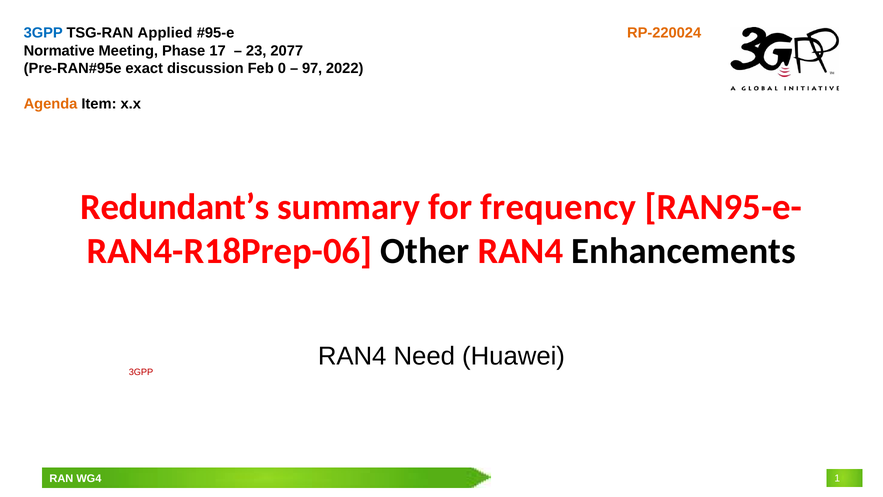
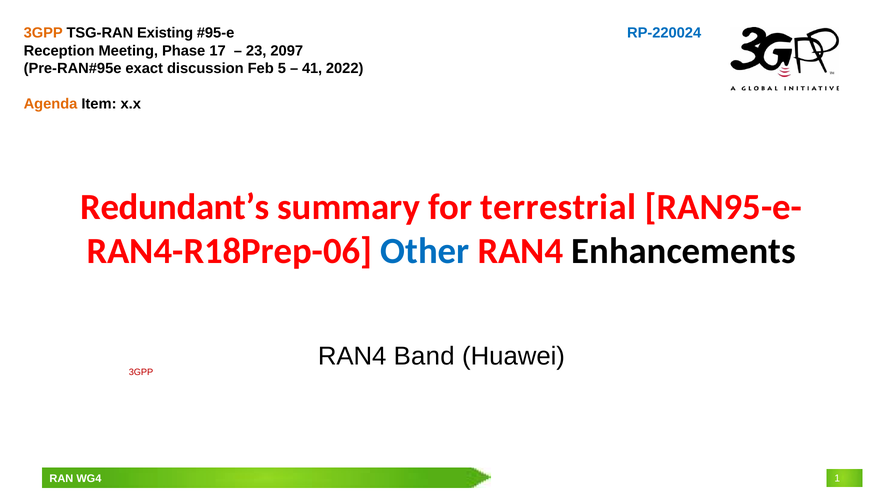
3GPP colour: blue -> orange (43, 33)
Applied: Applied -> Existing (165, 33)
RP-220024 colour: orange -> blue (664, 33)
Normative: Normative -> Reception (59, 51)
2077: 2077 -> 2097 (287, 51)
0: 0 -> 5 (282, 68)
97: 97 -> 41 (312, 68)
frequency: frequency -> terrestrial (558, 207)
Other colour: black -> blue (425, 251)
Need: Need -> Band (424, 356)
